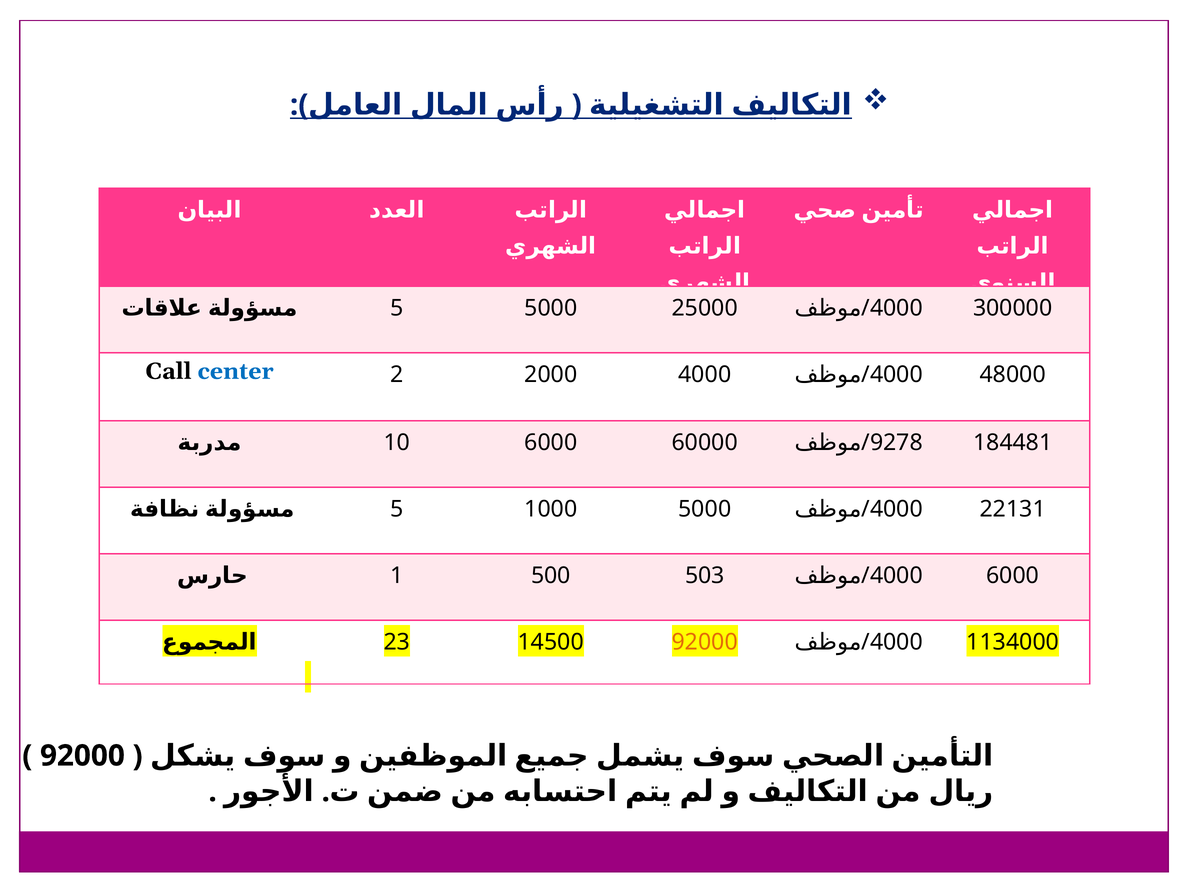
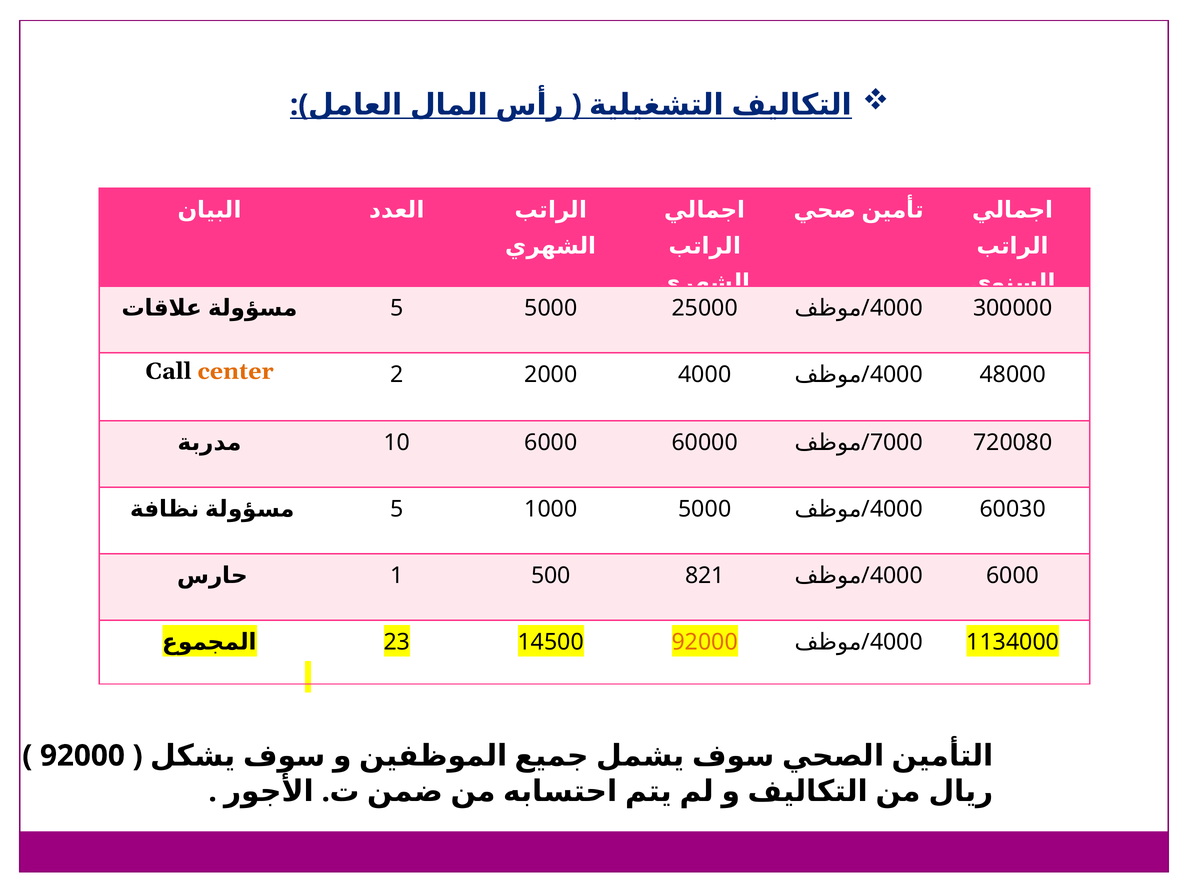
center colour: blue -> orange (236, 371)
9278: 9278 -> 7000 (897, 443)
184481: 184481 -> 720080 (1013, 443)
22131: 22131 -> 60030 (1013, 509)
503: 503 -> 821 (705, 575)
